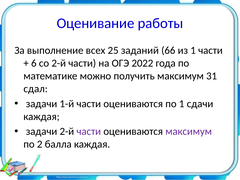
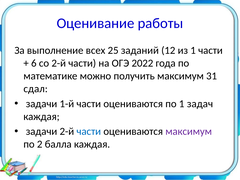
66: 66 -> 12 (168, 50)
сдачи: сдачи -> задач (200, 104)
части colour: purple -> blue (89, 131)
